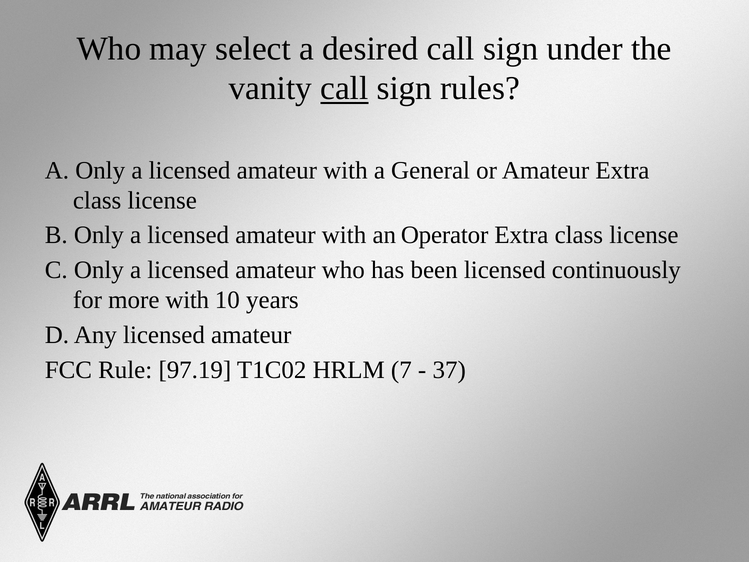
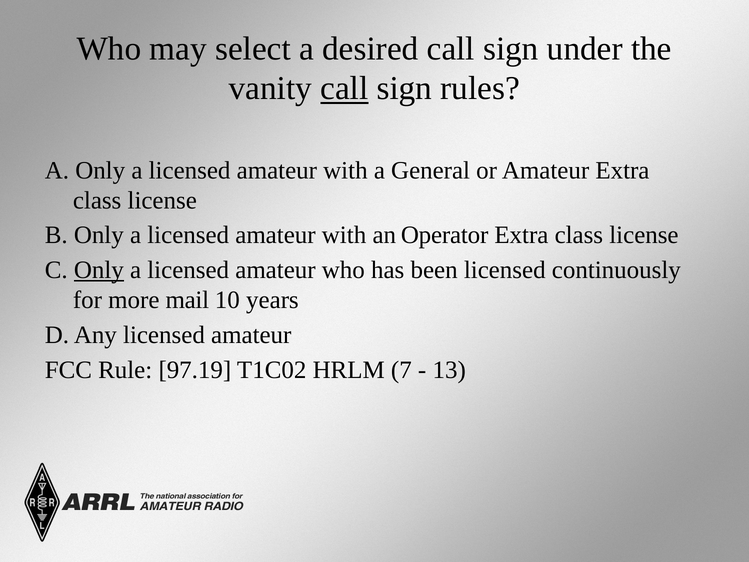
Only underline: none -> present (99, 270)
more with: with -> mail (187, 300)
37: 37 -> 13 (449, 370)
